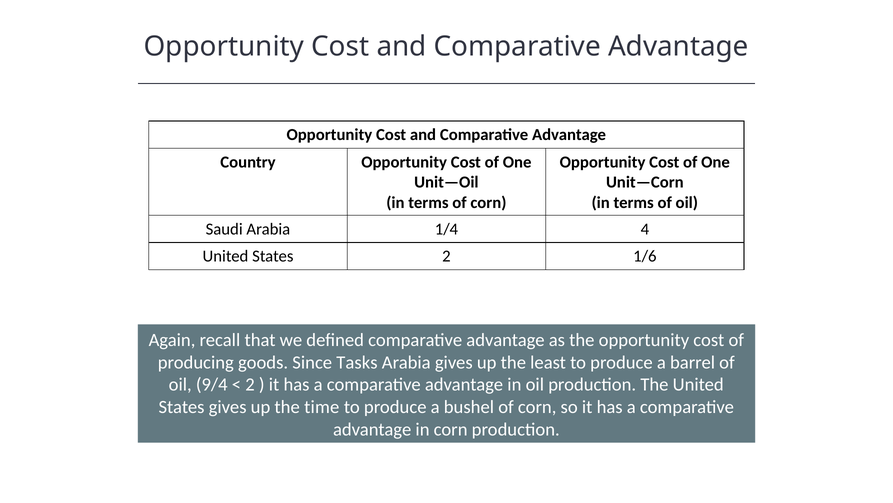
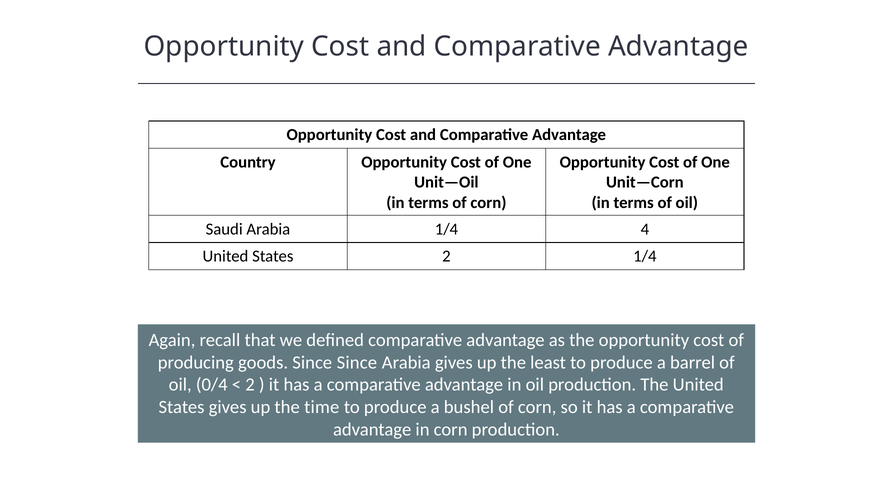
2 1/6: 1/6 -> 1/4 (645, 256)
Since Tasks: Tasks -> Since (357, 362)
9/4: 9/4 -> 0/4 (212, 384)
